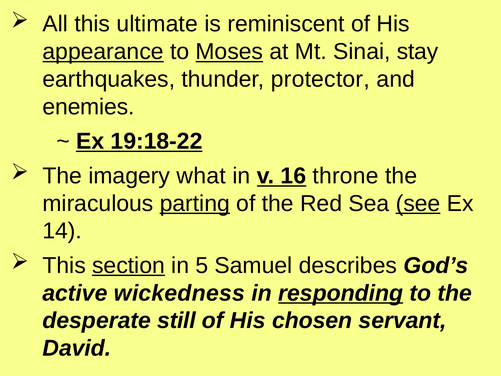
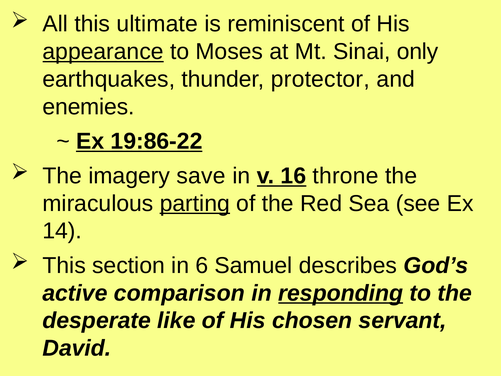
Moses underline: present -> none (229, 52)
stay: stay -> only (418, 52)
19:18-22: 19:18-22 -> 19:86-22 (157, 141)
what: what -> save (201, 176)
see underline: present -> none (418, 203)
section underline: present -> none (129, 265)
5: 5 -> 6 (202, 265)
wickedness: wickedness -> comparison (179, 293)
still: still -> like (176, 320)
